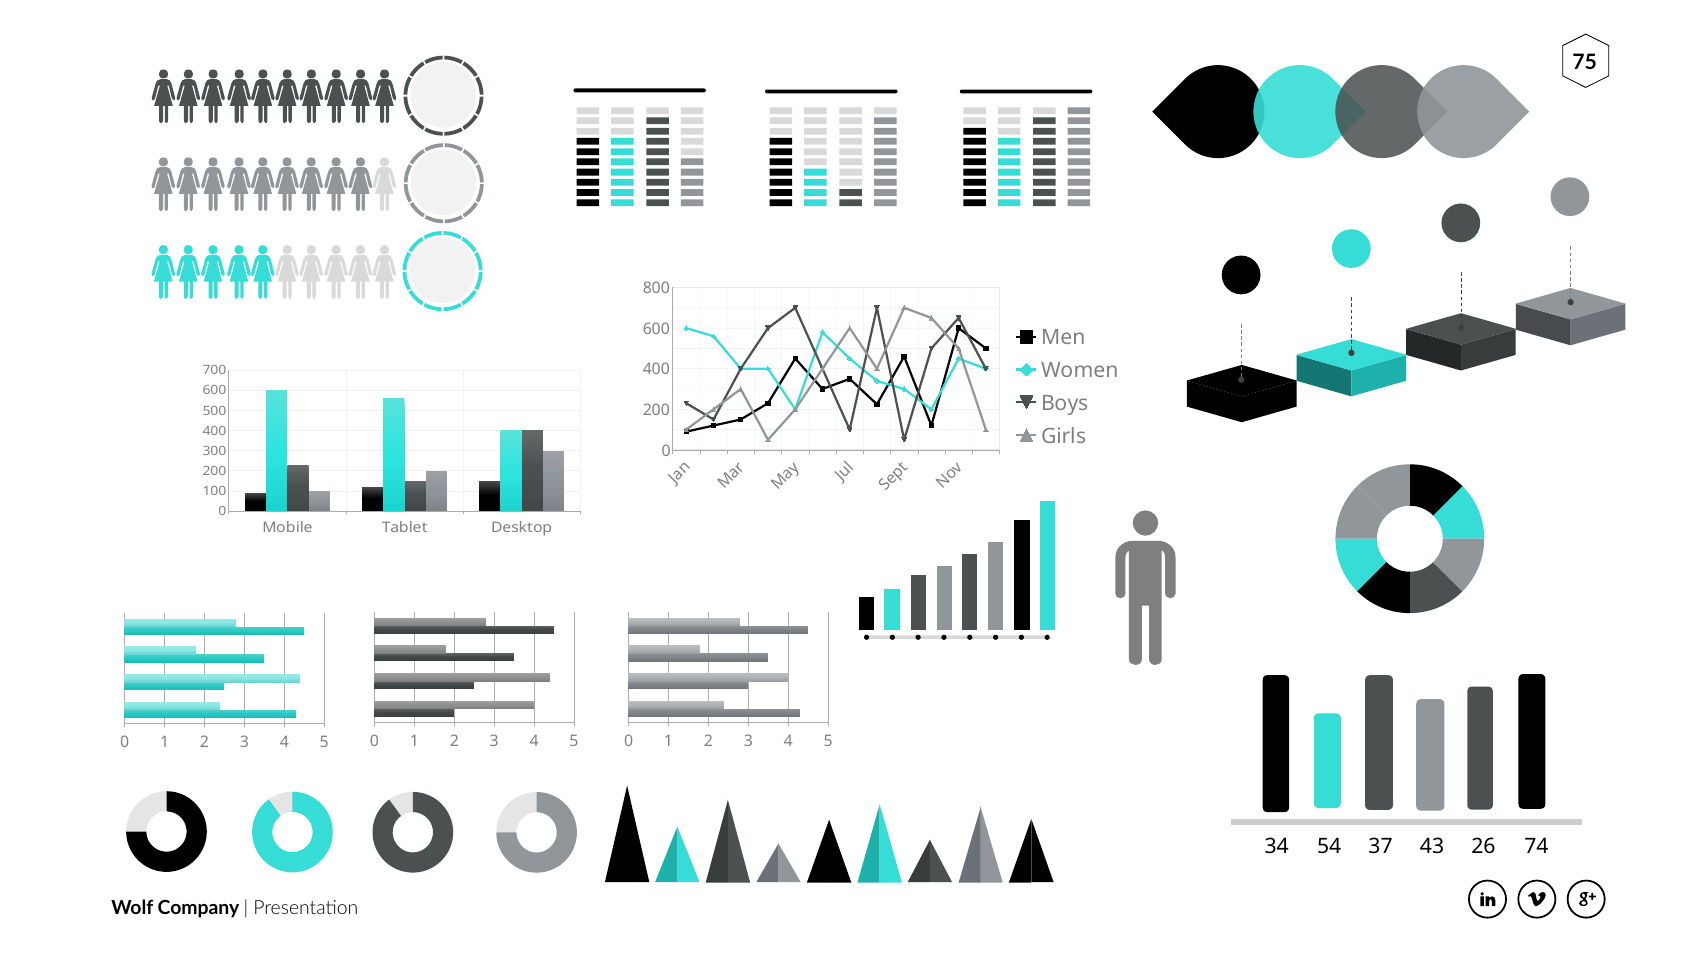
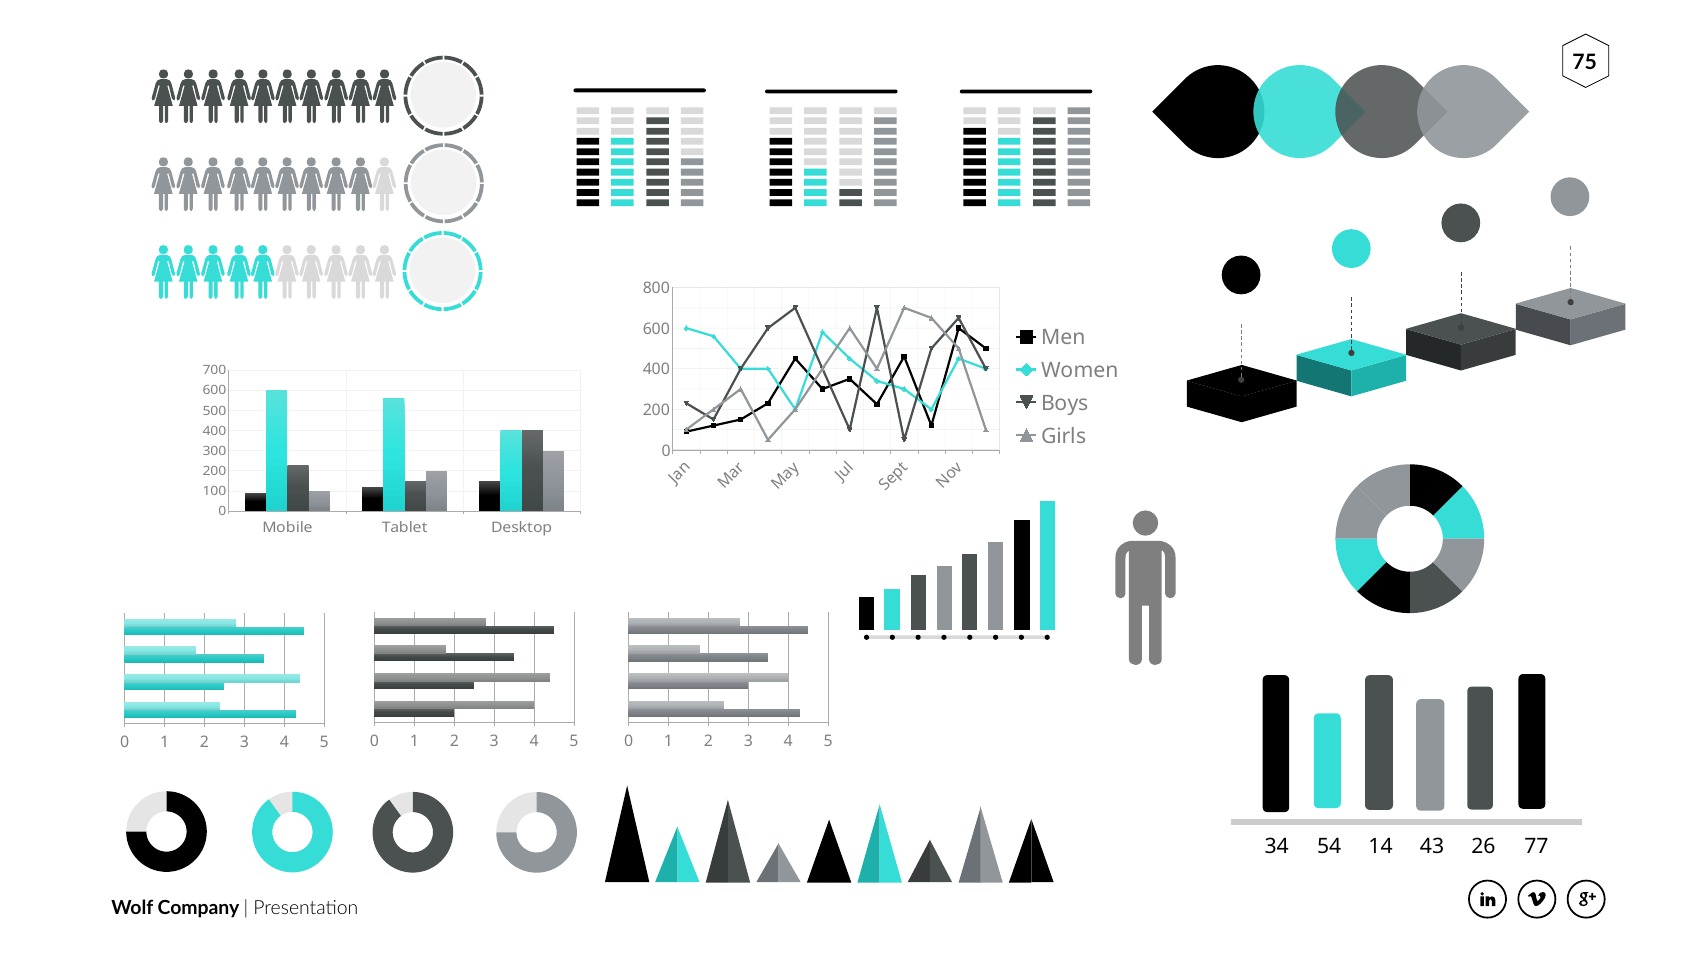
37: 37 -> 14 (1381, 846)
74: 74 -> 77 (1536, 846)
